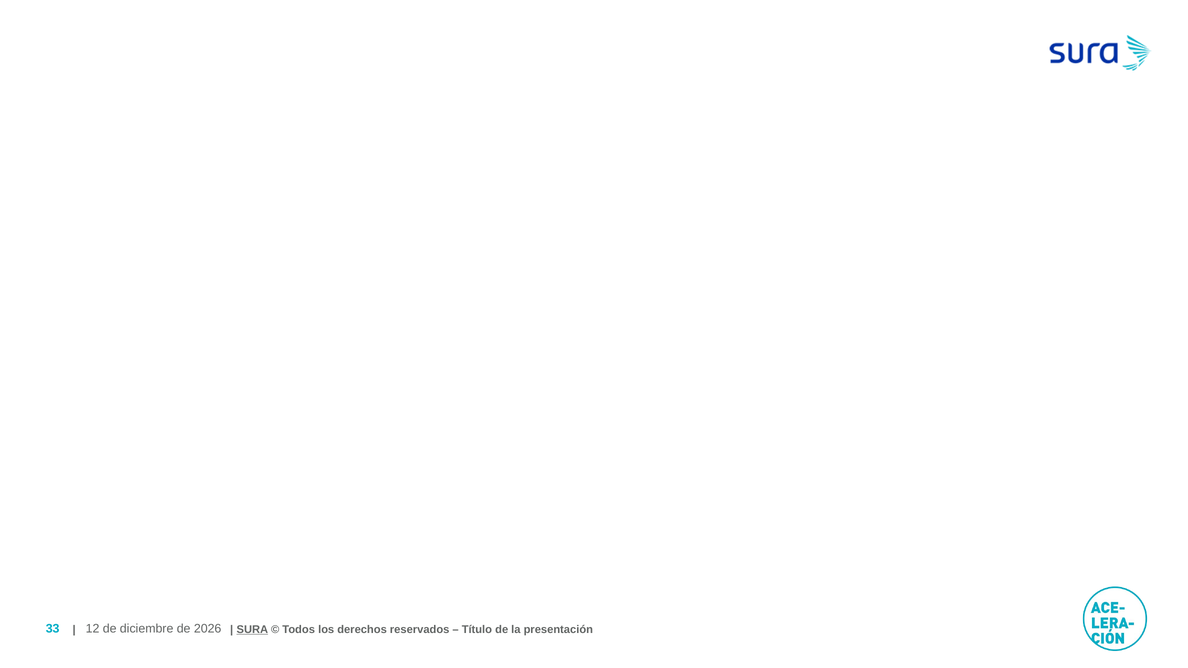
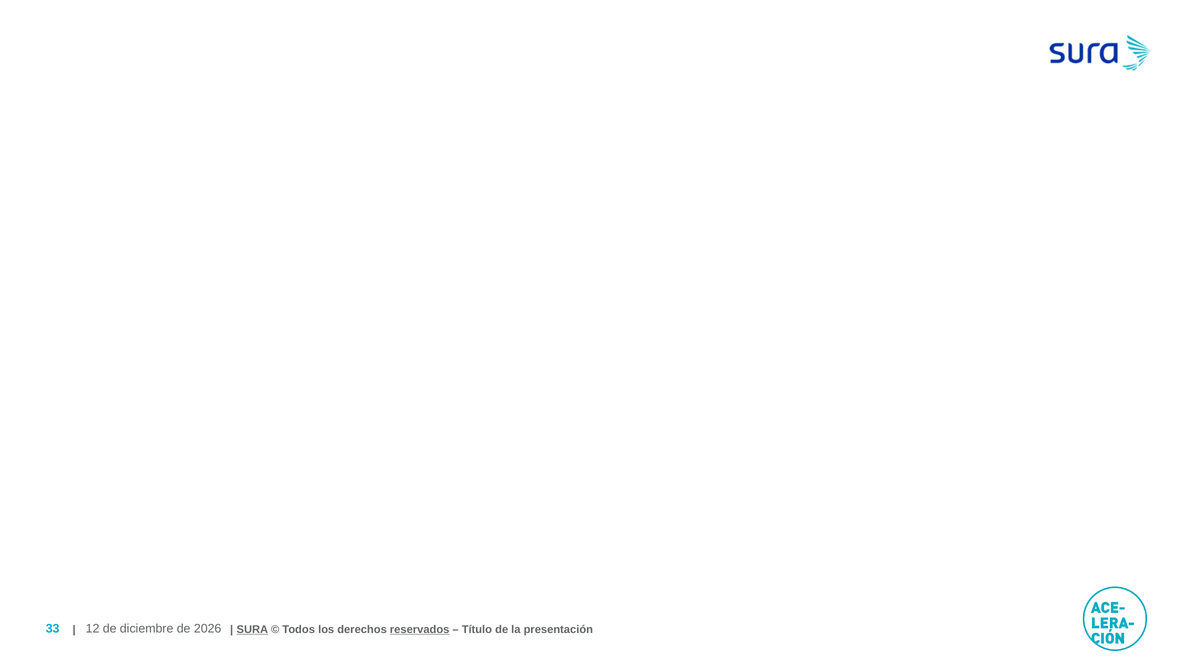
reservados underline: none -> present (420, 630)
